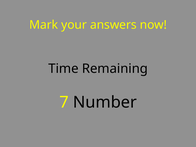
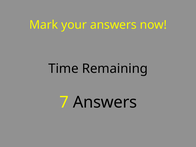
7 Number: Number -> Answers (105, 102)
